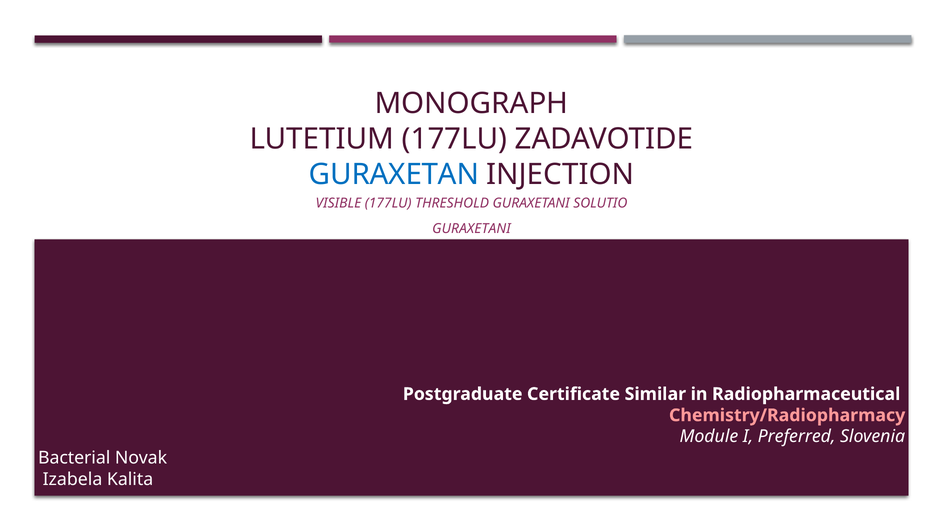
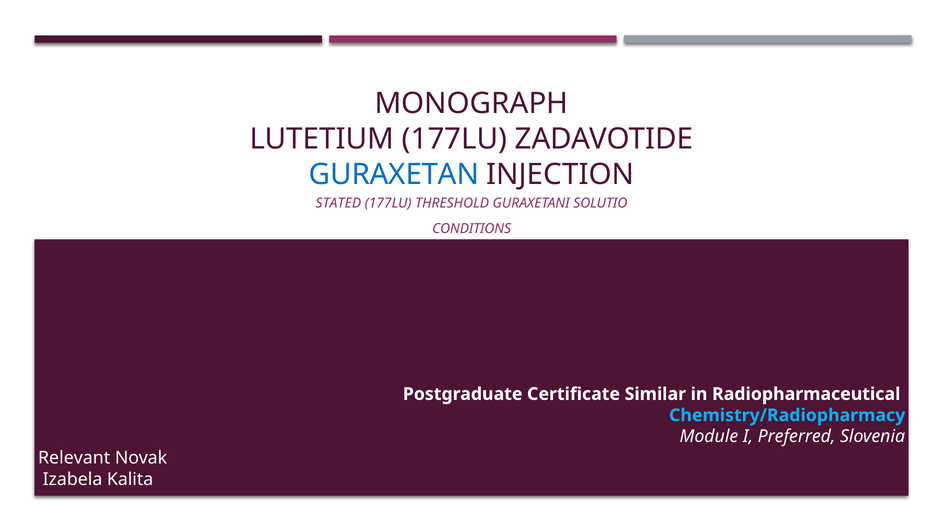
VISIBLE: VISIBLE -> STATED (338, 203)
GURAXETANI: GURAXETANI -> CONDITIONS (472, 229)
Chemistry/Radiopharmacy colour: pink -> light blue (787, 415)
Bacterial: Bacterial -> Relevant (74, 458)
